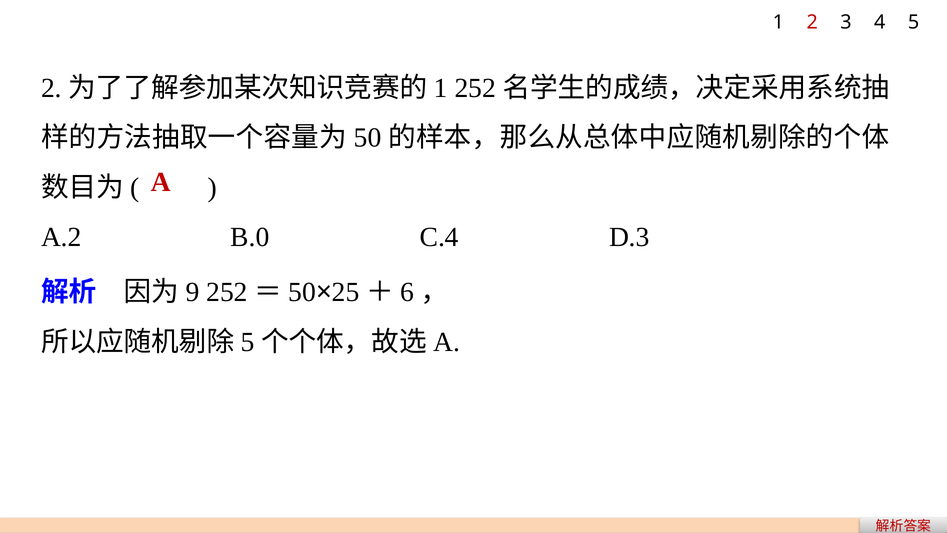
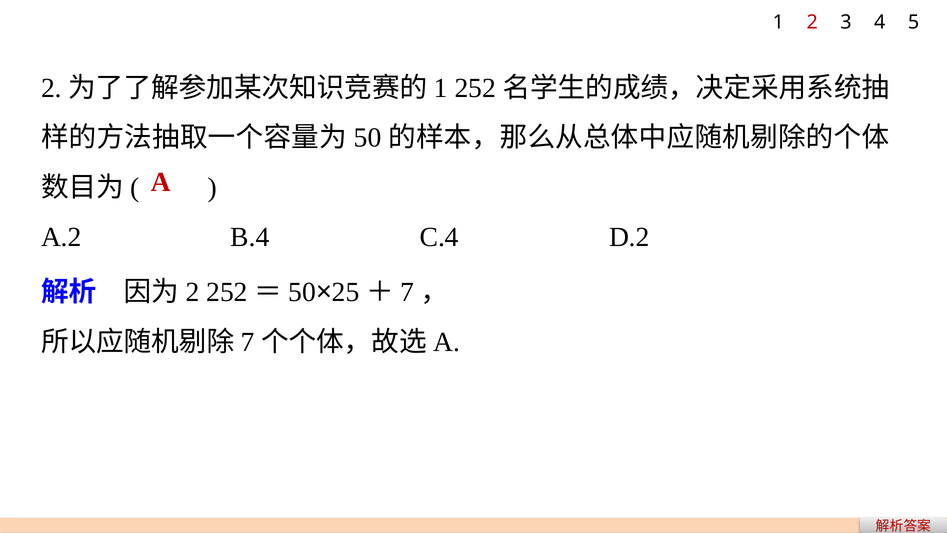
B.0: B.0 -> B.4 (250, 237)
D.3: D.3 -> D.2 (629, 237)
9: 9 -> 2 (193, 292)
6: 6 -> 7 (407, 292)
5: 5 -> 7 (248, 342)
